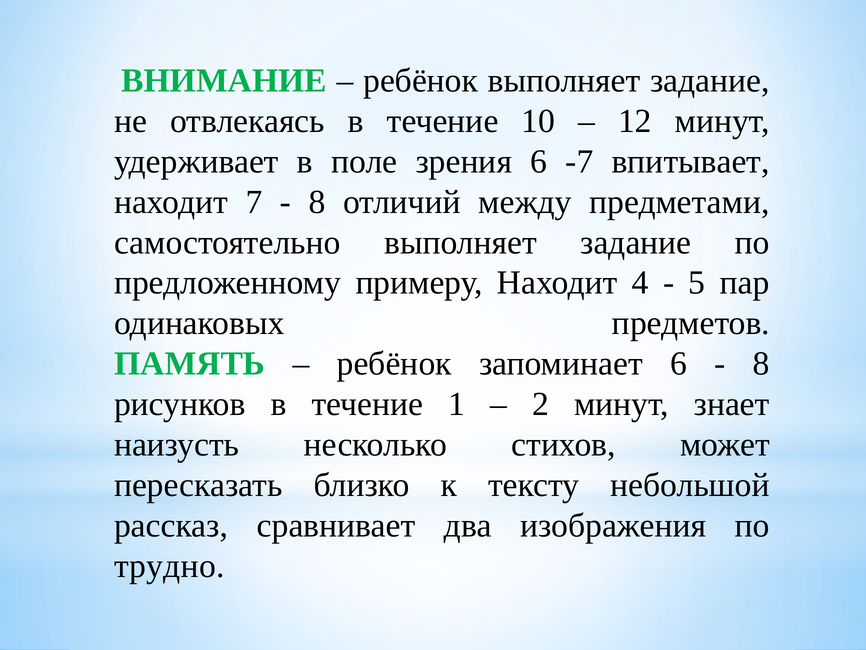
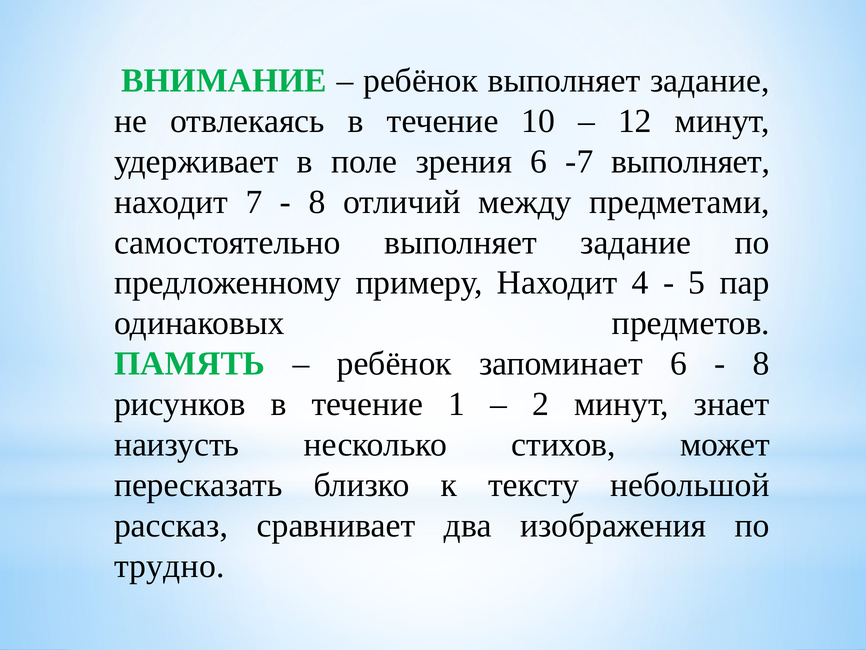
-7 впитывает: впитывает -> выполняет (691, 161)
